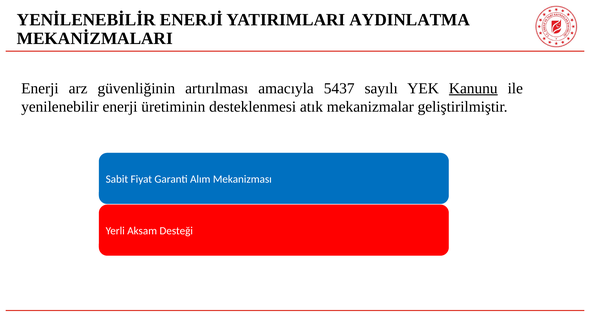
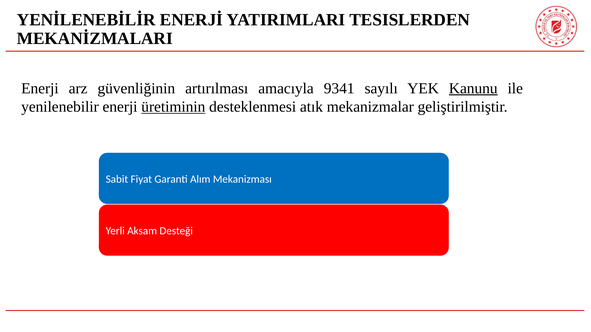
AYDINLATMA: AYDINLATMA -> TESISLERDEN (410, 20)
5437: 5437 -> 9341 (339, 88)
üretiminin underline: none -> present (173, 107)
